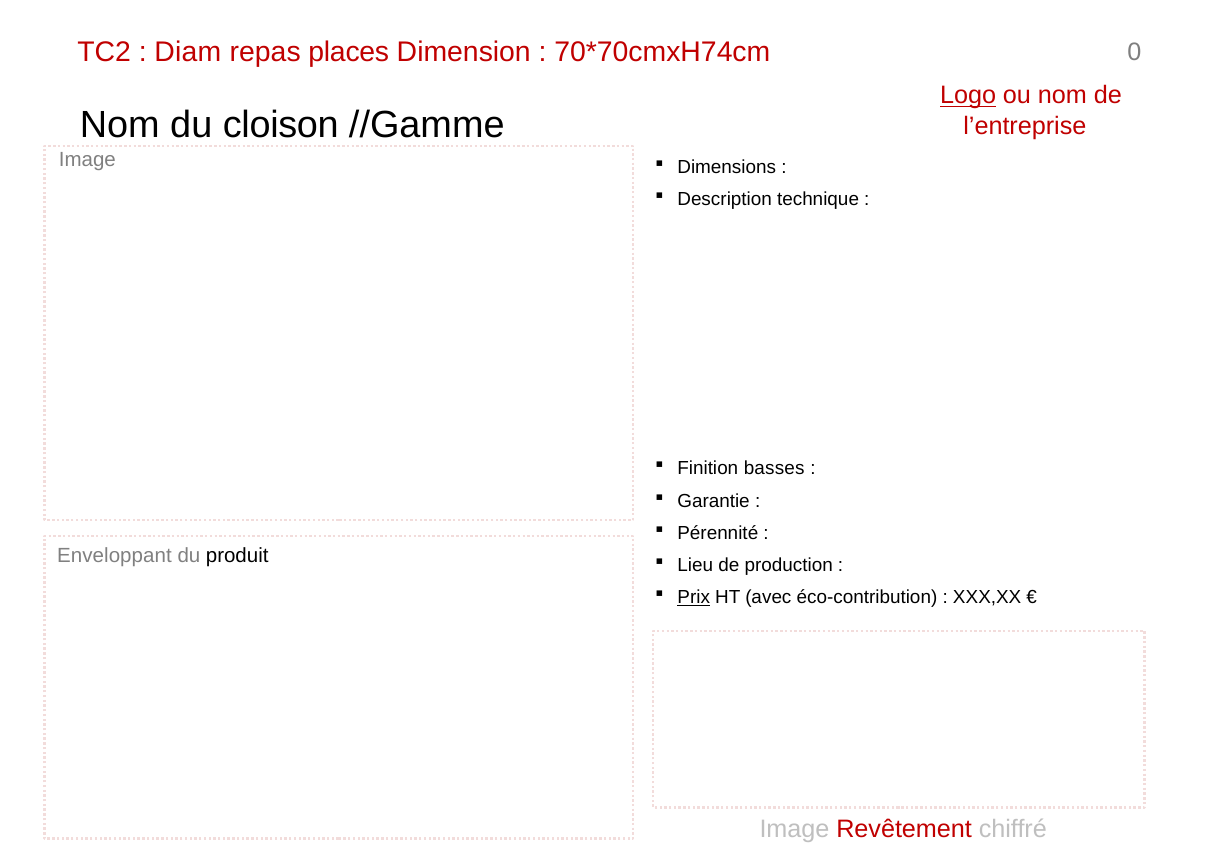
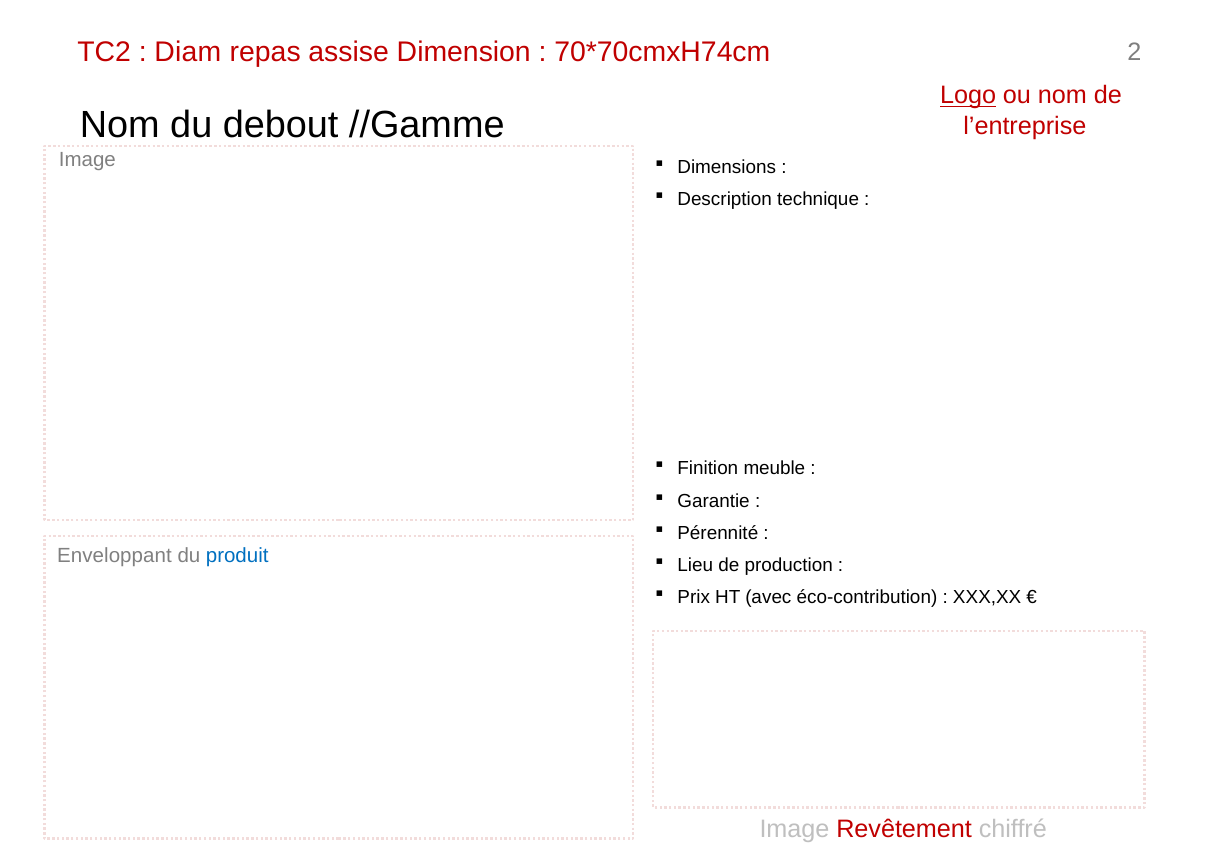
places: places -> assise (349, 52)
0: 0 -> 2 (1134, 52)
cloison: cloison -> debout (281, 125)
basses: basses -> meuble (774, 469)
produit colour: black -> blue (237, 556)
Prix underline: present -> none (694, 597)
